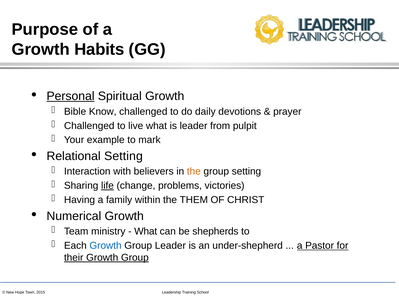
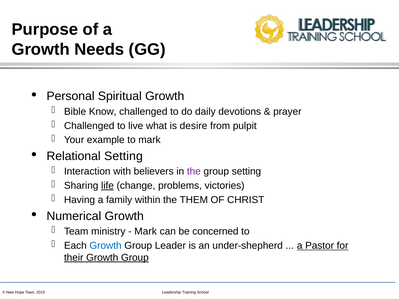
Habits: Habits -> Needs (99, 49)
Personal underline: present -> none (71, 96)
is leader: leader -> desire (194, 126)
the colour: orange -> purple (194, 172)
What: What -> Mark (146, 232)
shepherds: shepherds -> concerned (215, 232)
